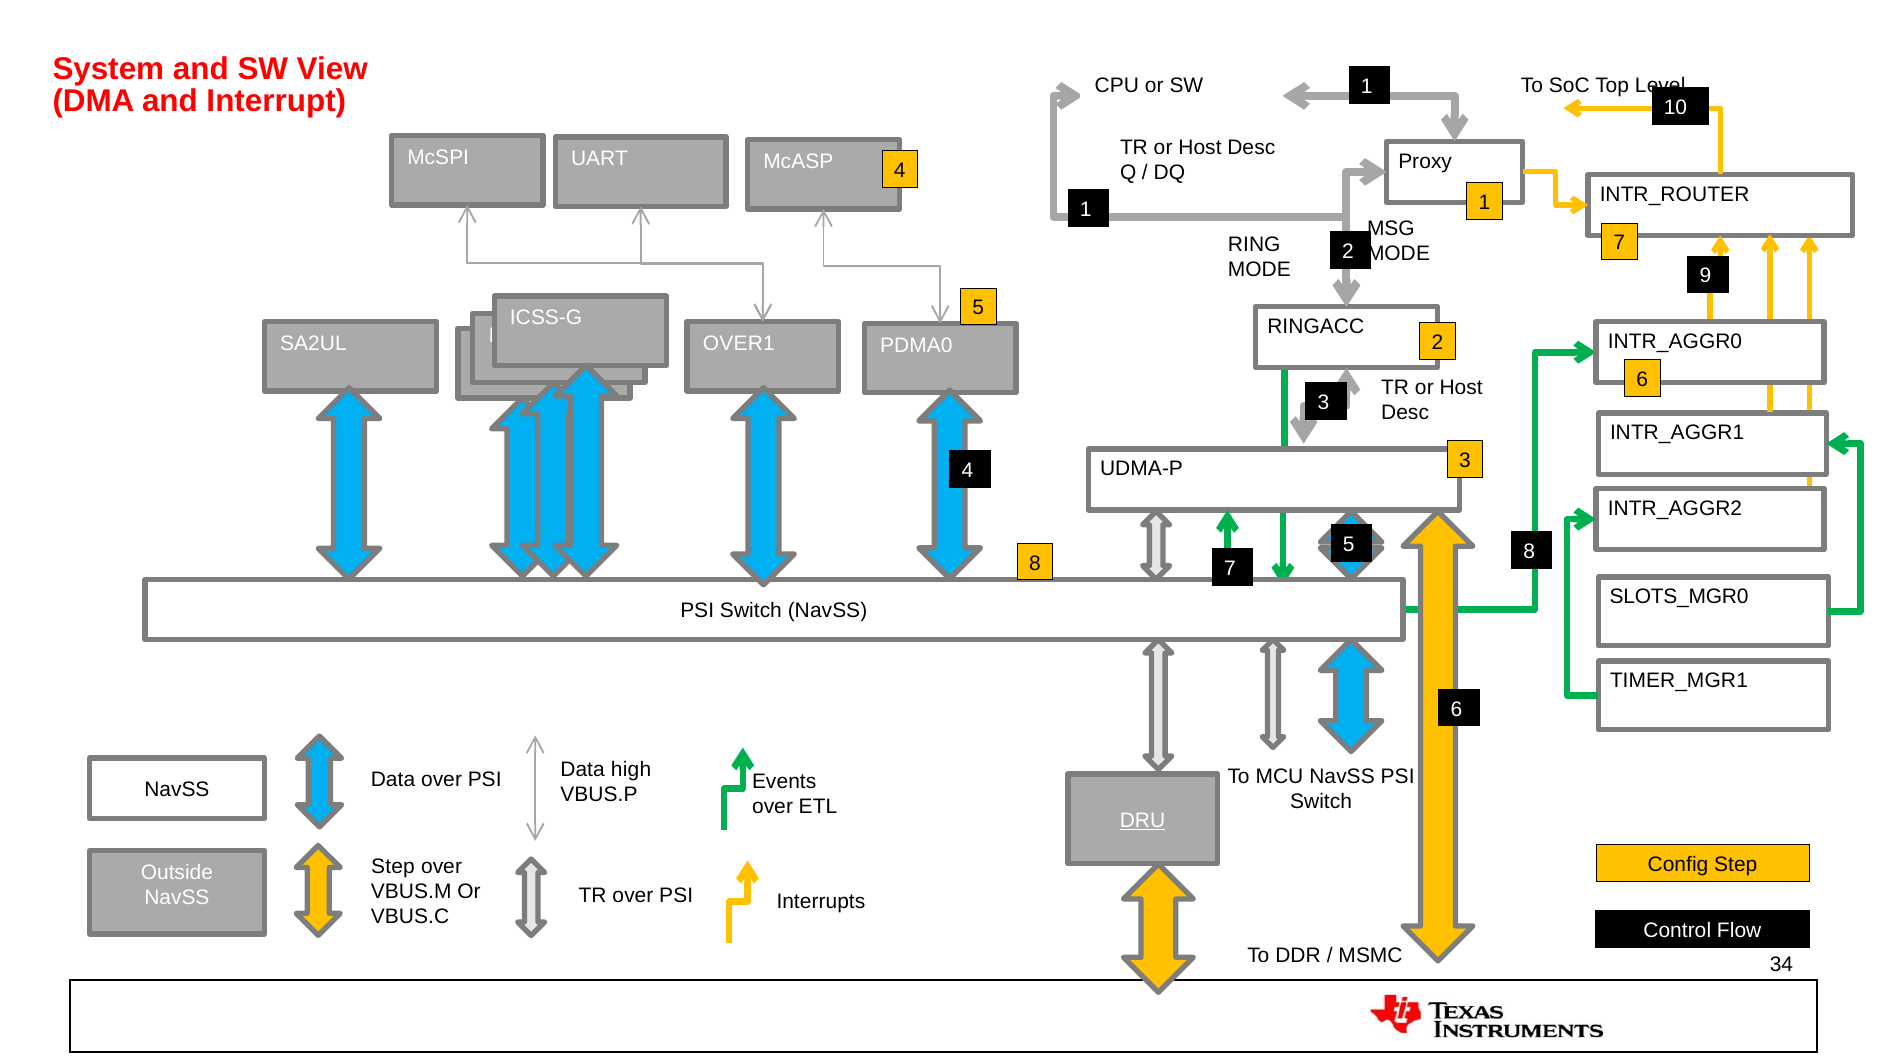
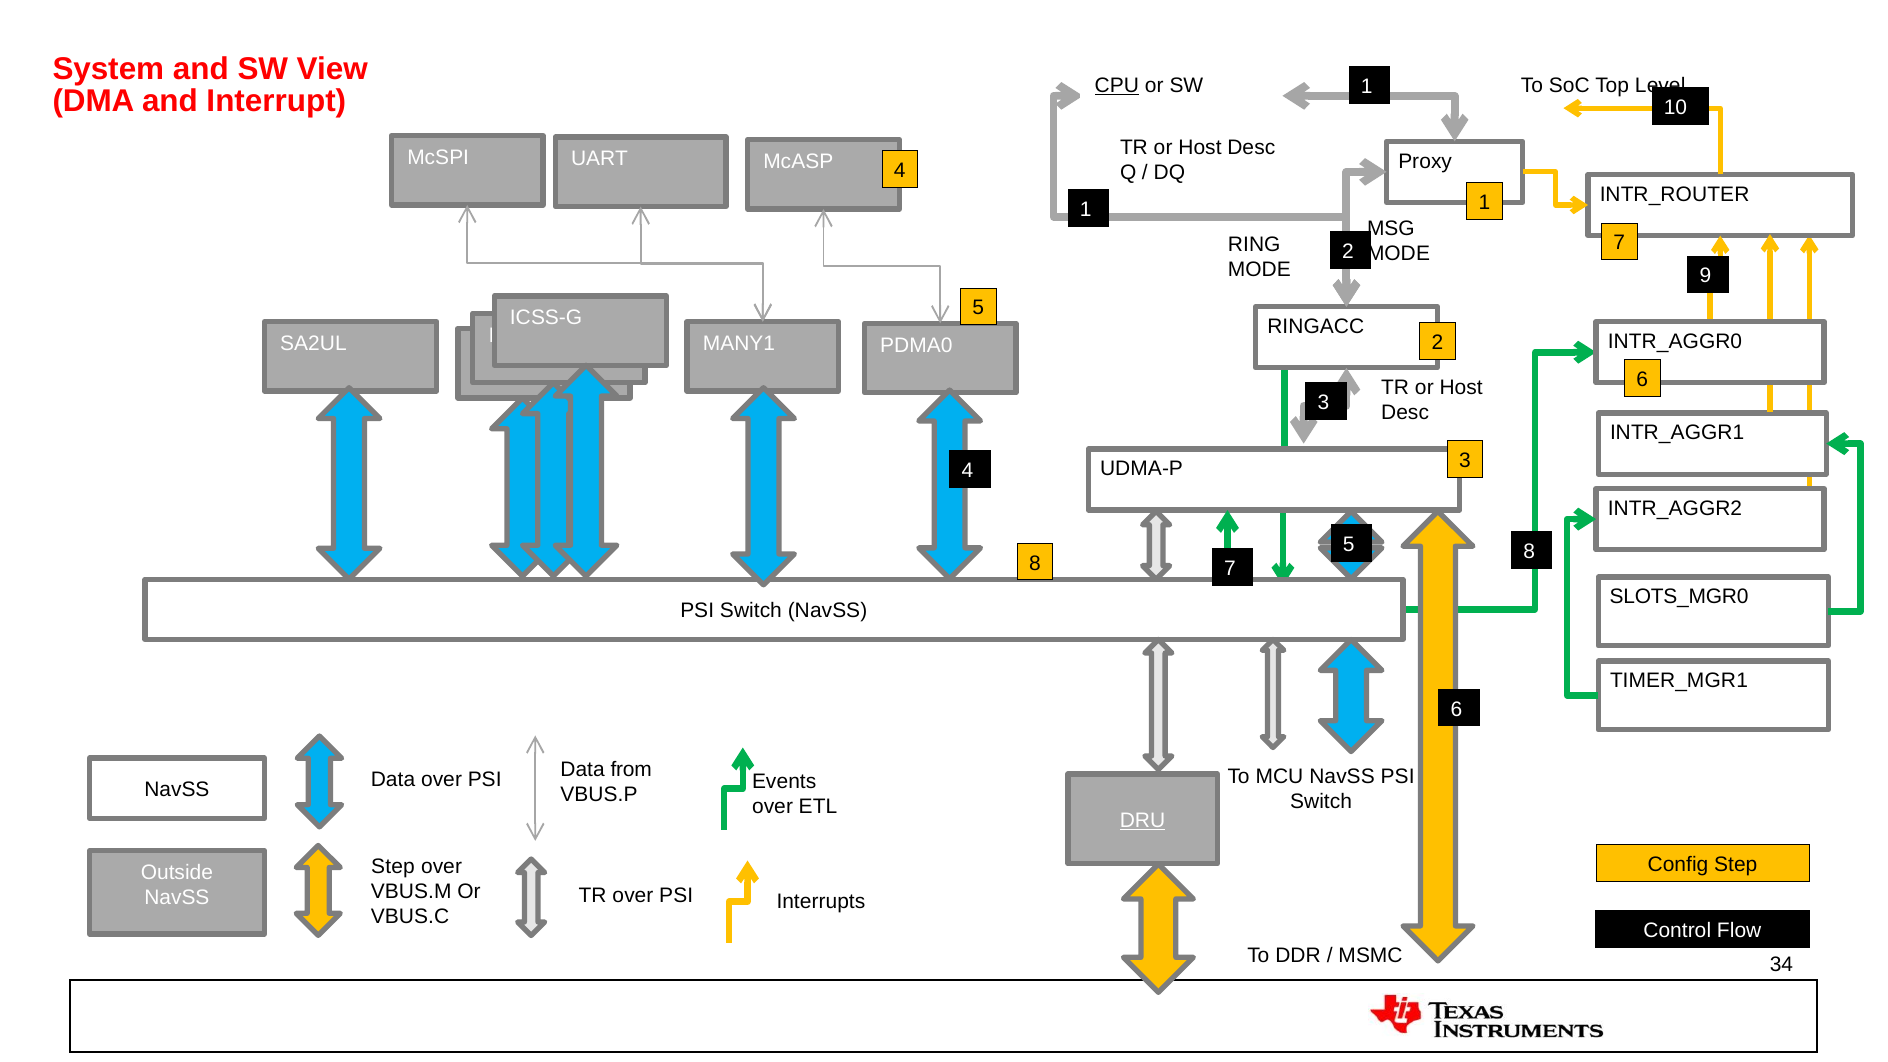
CPU underline: none -> present (1117, 85)
OVER1: OVER1 -> MANY1 (739, 344)
high: high -> from (631, 769)
